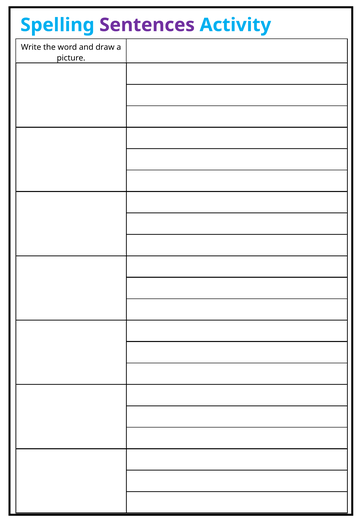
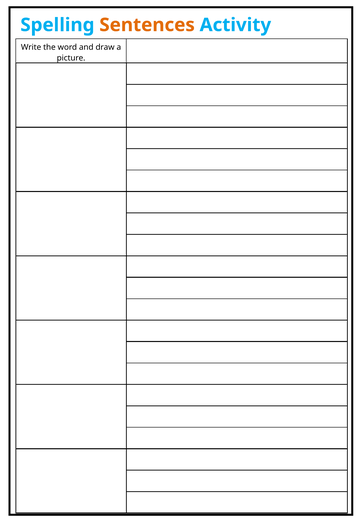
Sentences colour: purple -> orange (147, 25)
